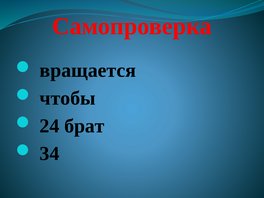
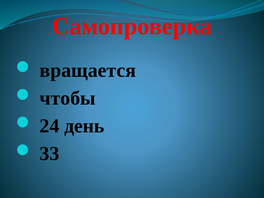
брат: брат -> день (84, 126)
34: 34 -> 33 (49, 154)
